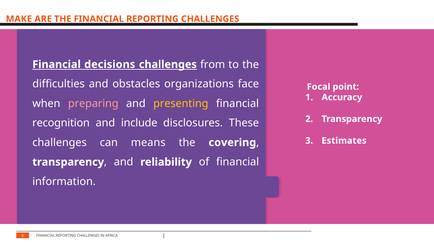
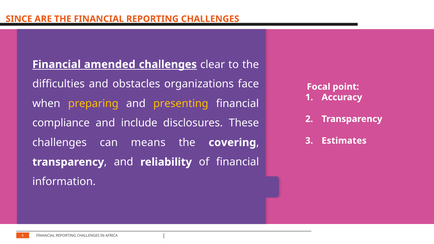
MAKE: MAKE -> SINCE (19, 19)
decisions: decisions -> amended (110, 64)
from: from -> clear (213, 64)
preparing colour: pink -> yellow (93, 104)
recognition: recognition -> compliance (61, 123)
